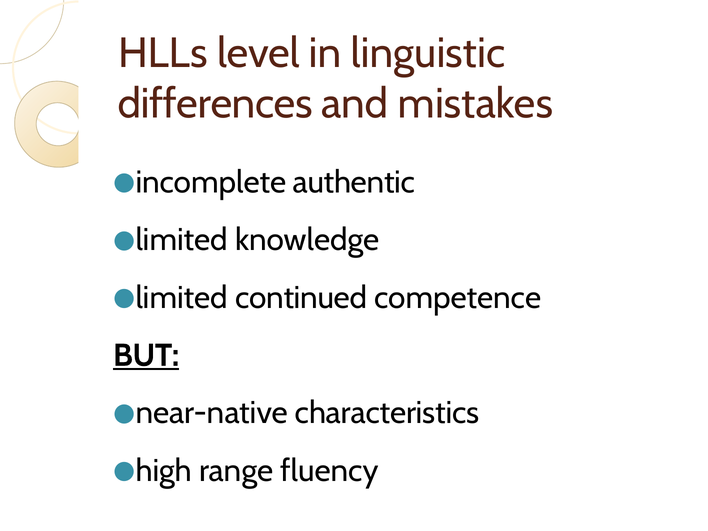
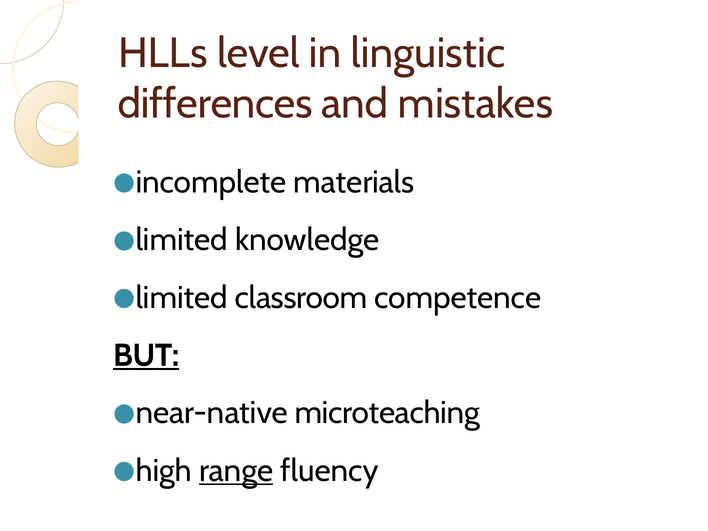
authentic: authentic -> materials (354, 182)
continued: continued -> classroom (301, 298)
characteristics: characteristics -> microteaching (387, 413)
range underline: none -> present (236, 471)
